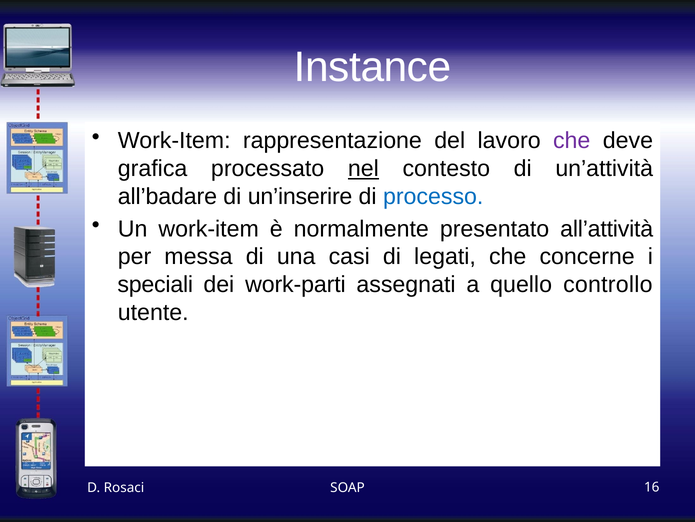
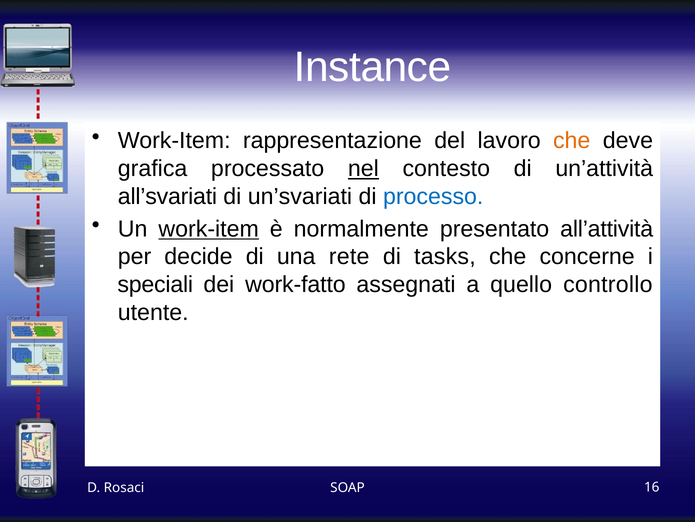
che colour: purple -> orange (572, 141)
all’badare: all’badare -> all’svariati (167, 196)
un’inserire: un’inserire -> un’svariati (300, 196)
work-item underline: none -> present (209, 229)
messa: messa -> decide (198, 256)
casi: casi -> rete (349, 256)
legati: legati -> tasks (445, 256)
work-parti: work-parti -> work-fatto (295, 284)
